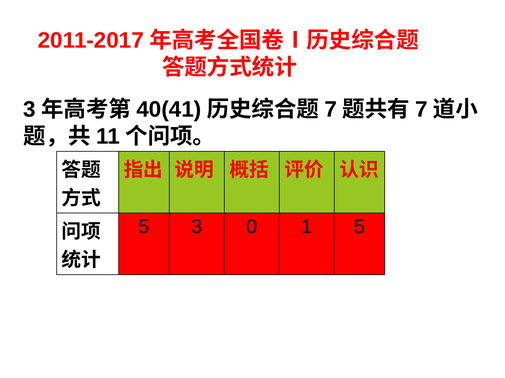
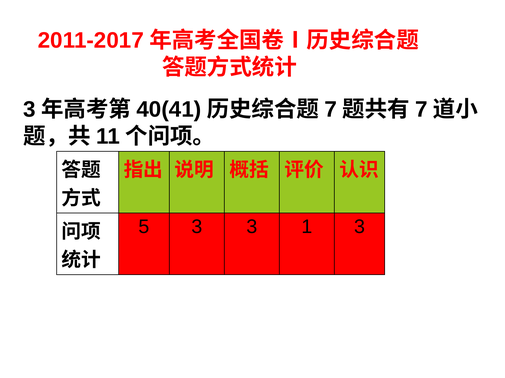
3 0: 0 -> 3 (252, 227)
1 5: 5 -> 3 (360, 227)
